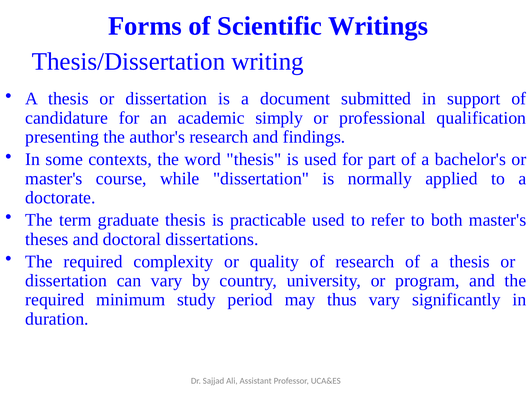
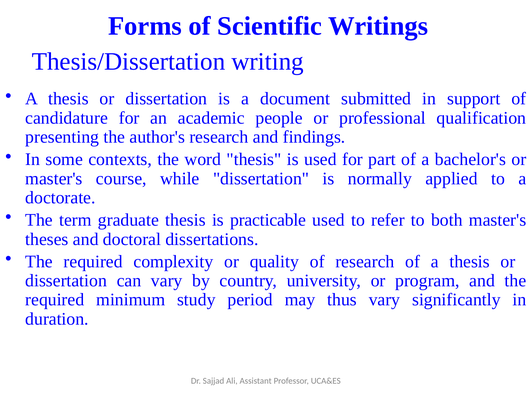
simply: simply -> people (279, 118)
